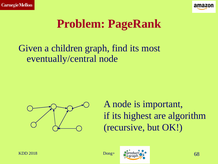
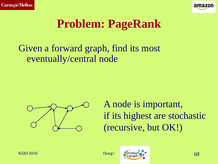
children: children -> forward (67, 48)
algorithm: algorithm -> stochastic (187, 115)
